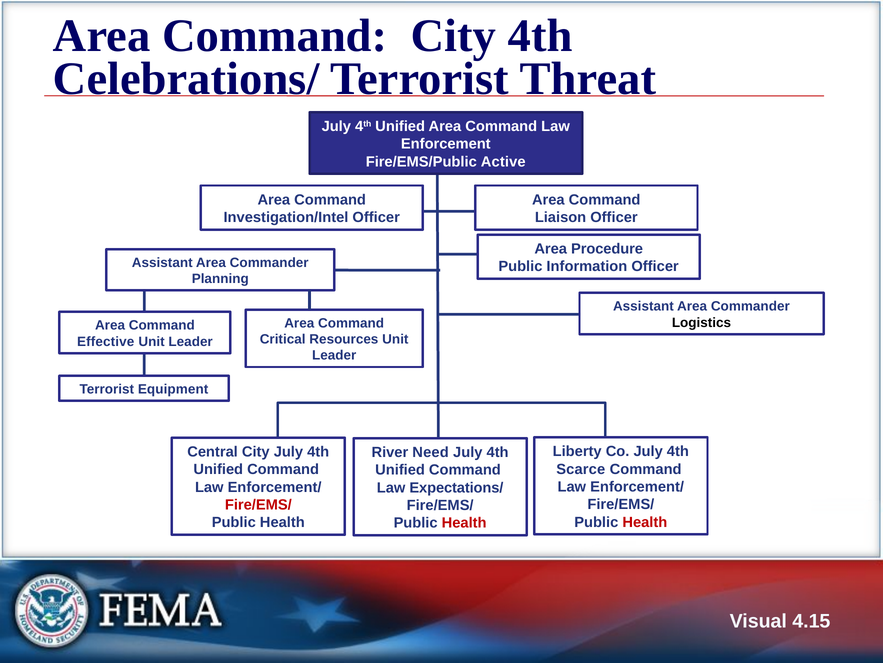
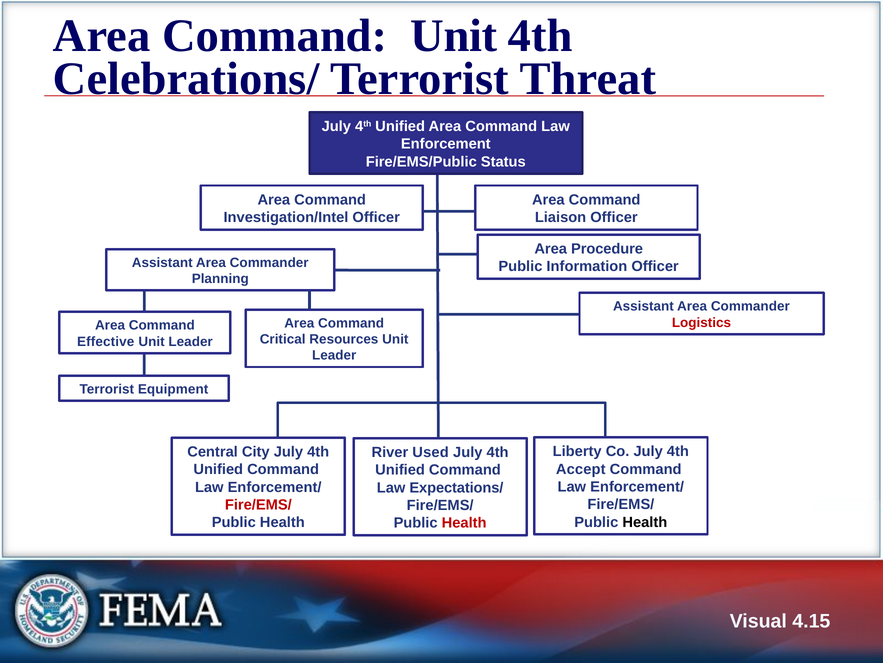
Command City: City -> Unit (454, 36)
Active: Active -> Status (503, 162)
Logistics colour: black -> red (701, 322)
Need: Need -> Used (431, 452)
Scarce: Scarce -> Accept (581, 469)
Health colour: red -> black (645, 522)
